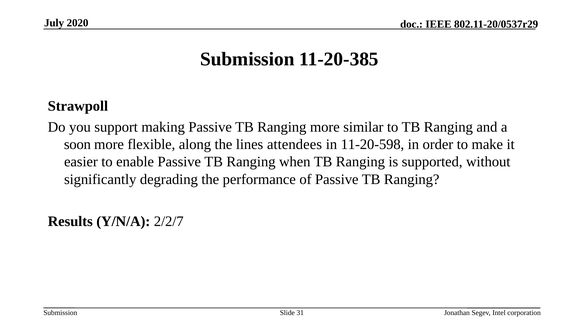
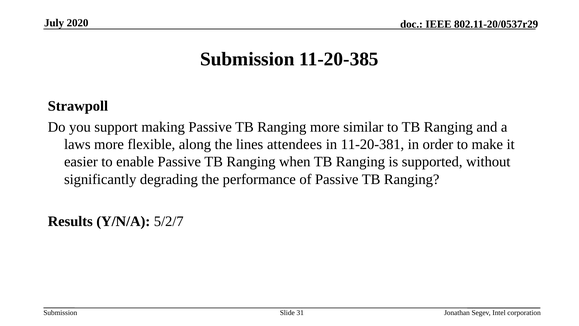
soon: soon -> laws (77, 144)
11-20-598: 11-20-598 -> 11-20-381 (372, 144)
2/2/7: 2/2/7 -> 5/2/7 (169, 221)
